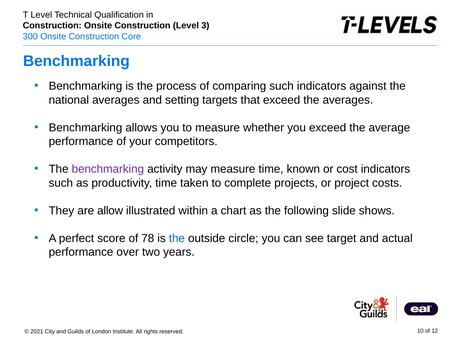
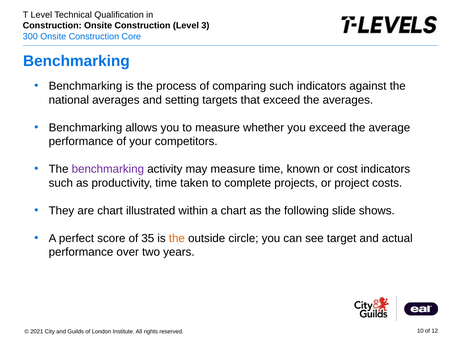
are allow: allow -> chart (110, 210)
78: 78 -> 35 (148, 238)
the colour: blue -> orange (177, 238)
